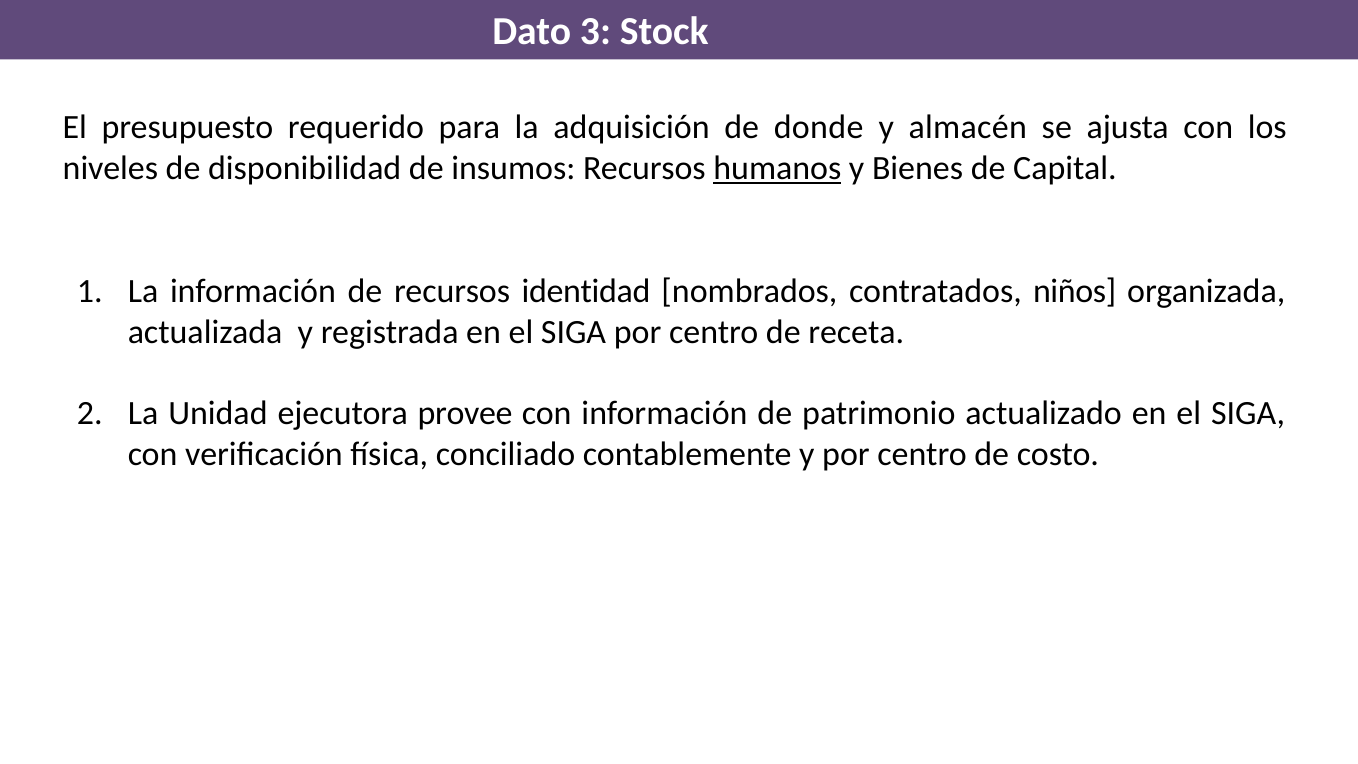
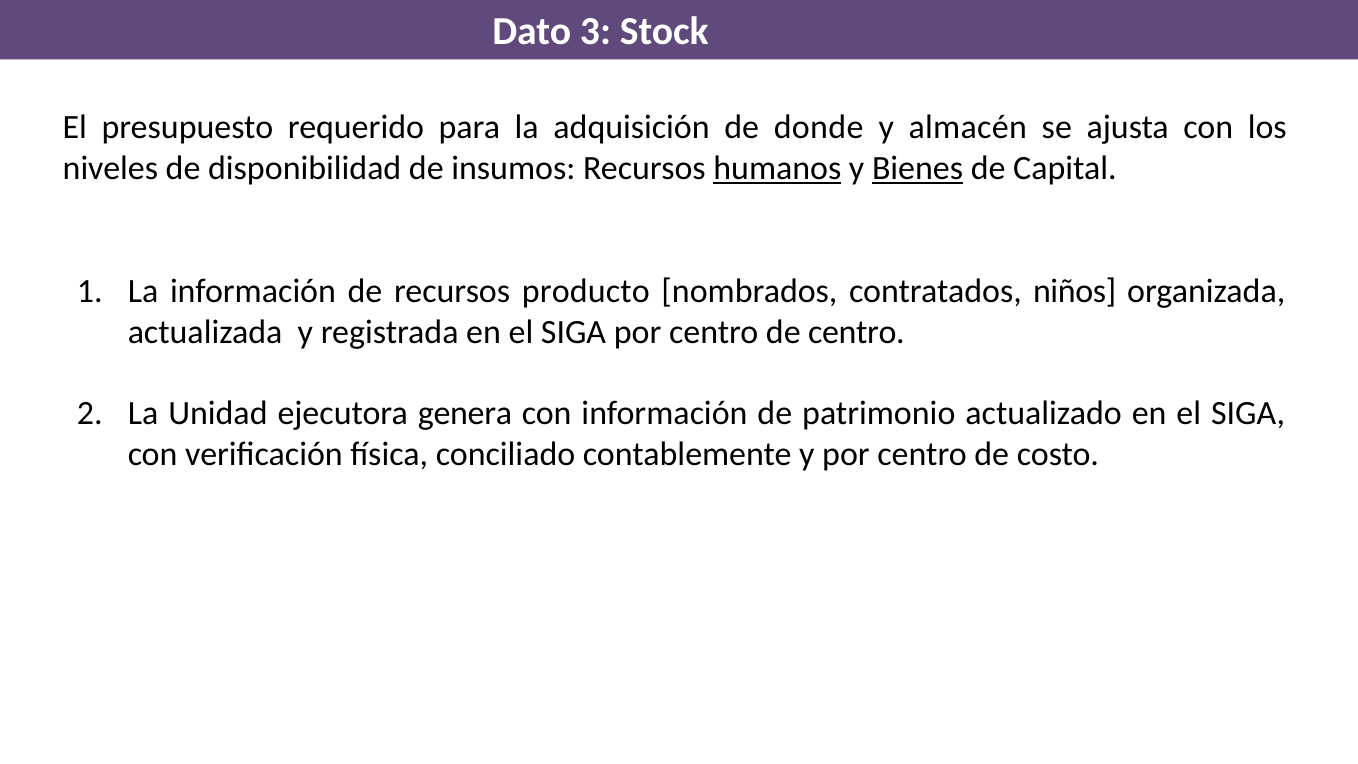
Bienes underline: none -> present (918, 168)
identidad: identidad -> producto (586, 291)
de receta: receta -> centro (856, 332)
provee: provee -> genera (465, 413)
